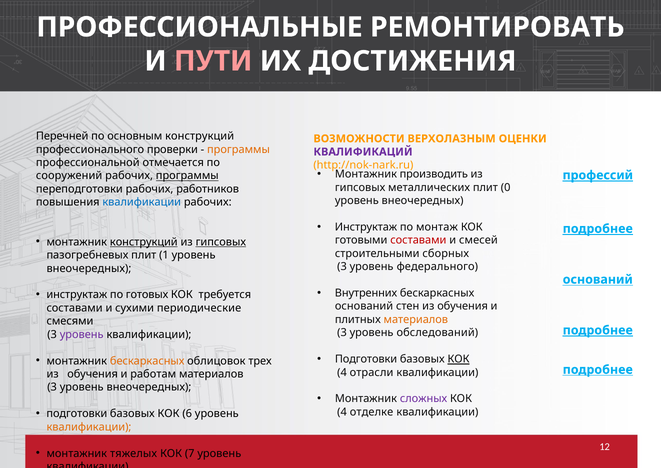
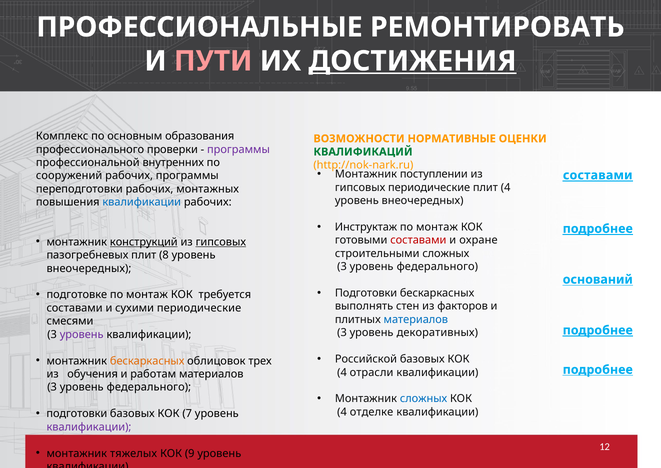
ДОСТИЖЕНИЯ underline: none -> present (412, 61)
Перечней: Перечней -> Комплекс (62, 136)
основным конструкций: конструкций -> образования (200, 136)
ВЕРХОЛАЗНЫМ: ВЕРХОЛАЗНЫМ -> НОРМАТИВНЫЕ (452, 138)
программы colour: orange -> purple (238, 149)
КВАЛИФИКАЦИЙ colour: purple -> green (363, 152)
отмечается: отмечается -> внутренних (173, 162)
производить: производить -> поступлении (434, 174)
программы underline: present -> none (187, 176)
профессий: профессий -> составами (598, 175)
гипсовых металлических: металлических -> периодические (429, 187)
плит 0: 0 -> 4 (506, 187)
работников: работников -> монтажных (208, 189)
смесей: смесей -> охране (478, 240)
строительными сборных: сборных -> сложных (446, 253)
1: 1 -> 8 (164, 255)
Внутренних: Внутренних -> Подготовки (366, 293)
инструктаж: инструктаж -> подготовке (77, 294)
готовых: готовых -> монтаж (147, 294)
оснований: оснований -> выполнять (364, 306)
стен из обучения: обучения -> факторов (463, 306)
материалов colour: orange -> blue (416, 319)
обследований: обследований -> декоративных (437, 332)
Подготовки: Подготовки -> Российской (366, 359)
КОК underline: present -> none (459, 359)
внеочередных: внеочередных -> федерального (149, 387)
сложных colour: purple -> blue (424, 398)
6: 6 -> 7 (187, 413)
квалификации colour: orange -> purple (89, 426)
7: 7 -> 9 (190, 453)
